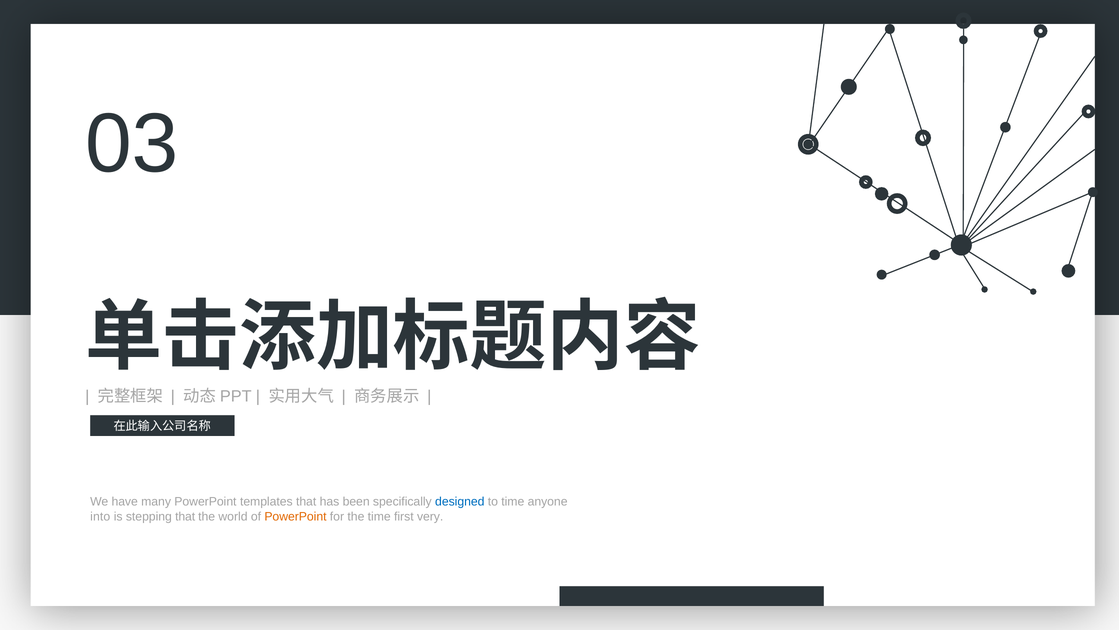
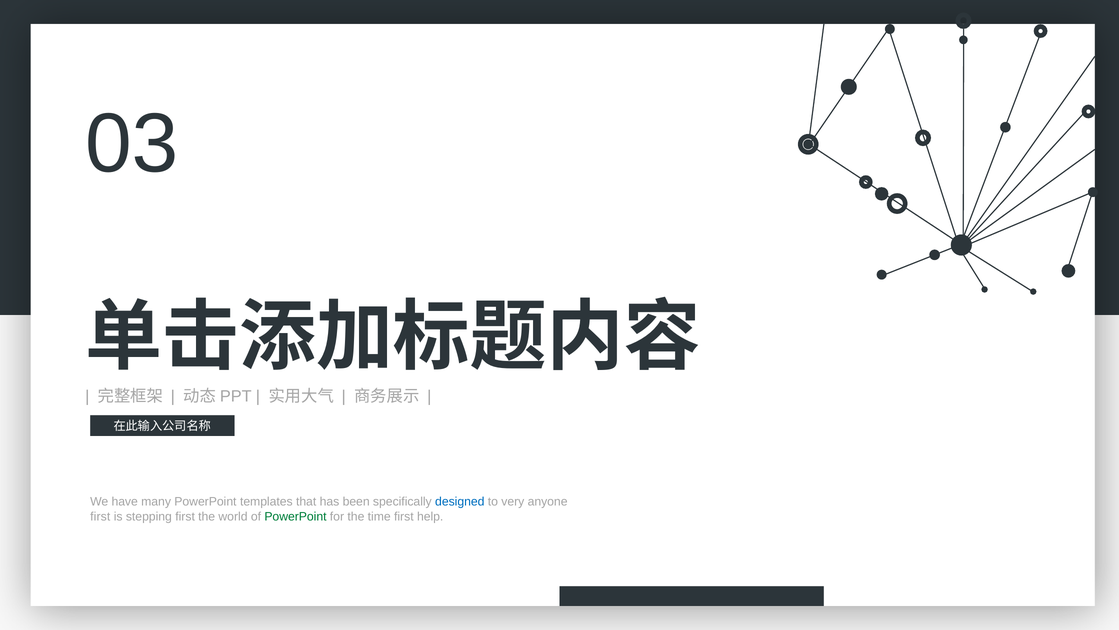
to time: time -> very (513, 501)
into: into -> first (100, 516)
stepping that: that -> first (185, 516)
PowerPoint colour: orange -> green (295, 516)
very: very -> help (430, 516)
